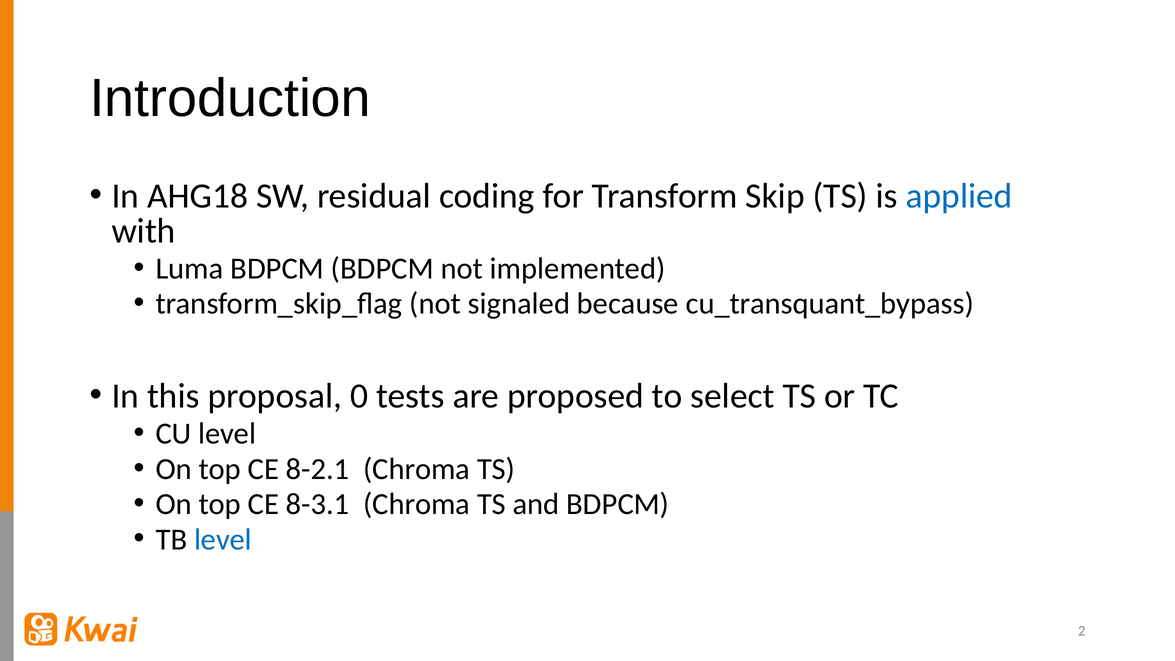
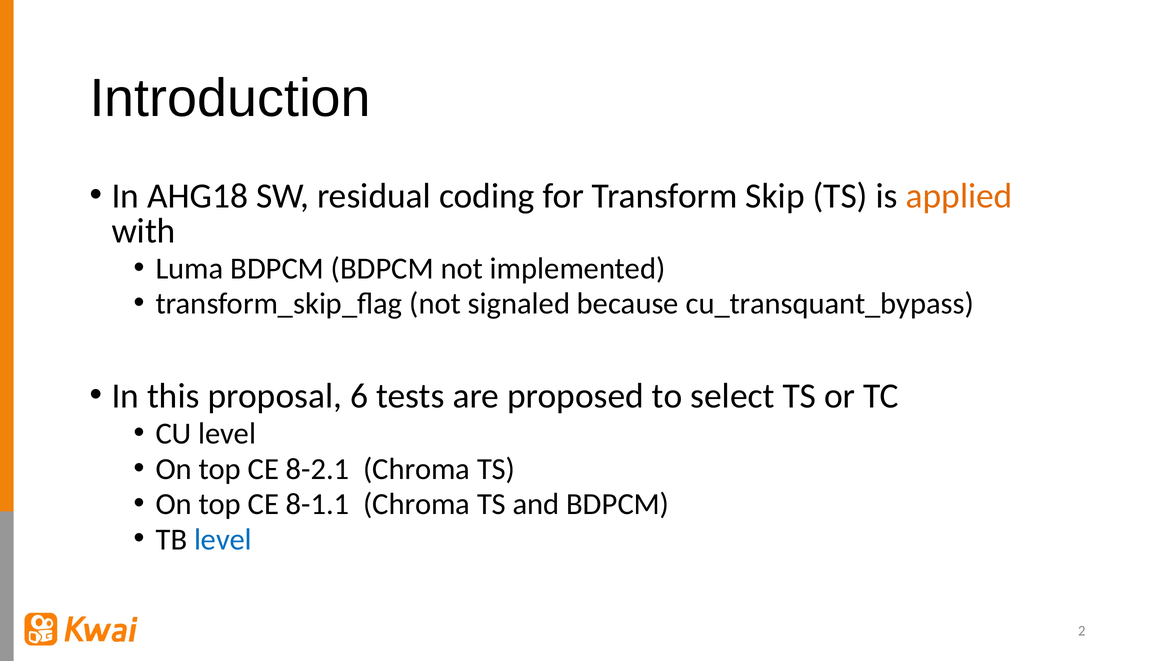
applied colour: blue -> orange (959, 196)
0: 0 -> 6 (359, 396)
8-3.1: 8-3.1 -> 8-1.1 (318, 504)
